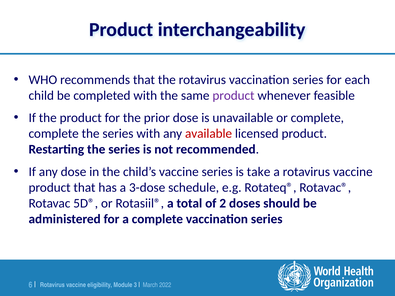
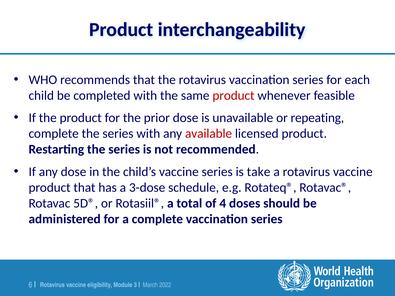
product colour: purple -> red (233, 96)
or complete: complete -> repeating (317, 118)
2: 2 -> 4 (223, 203)
